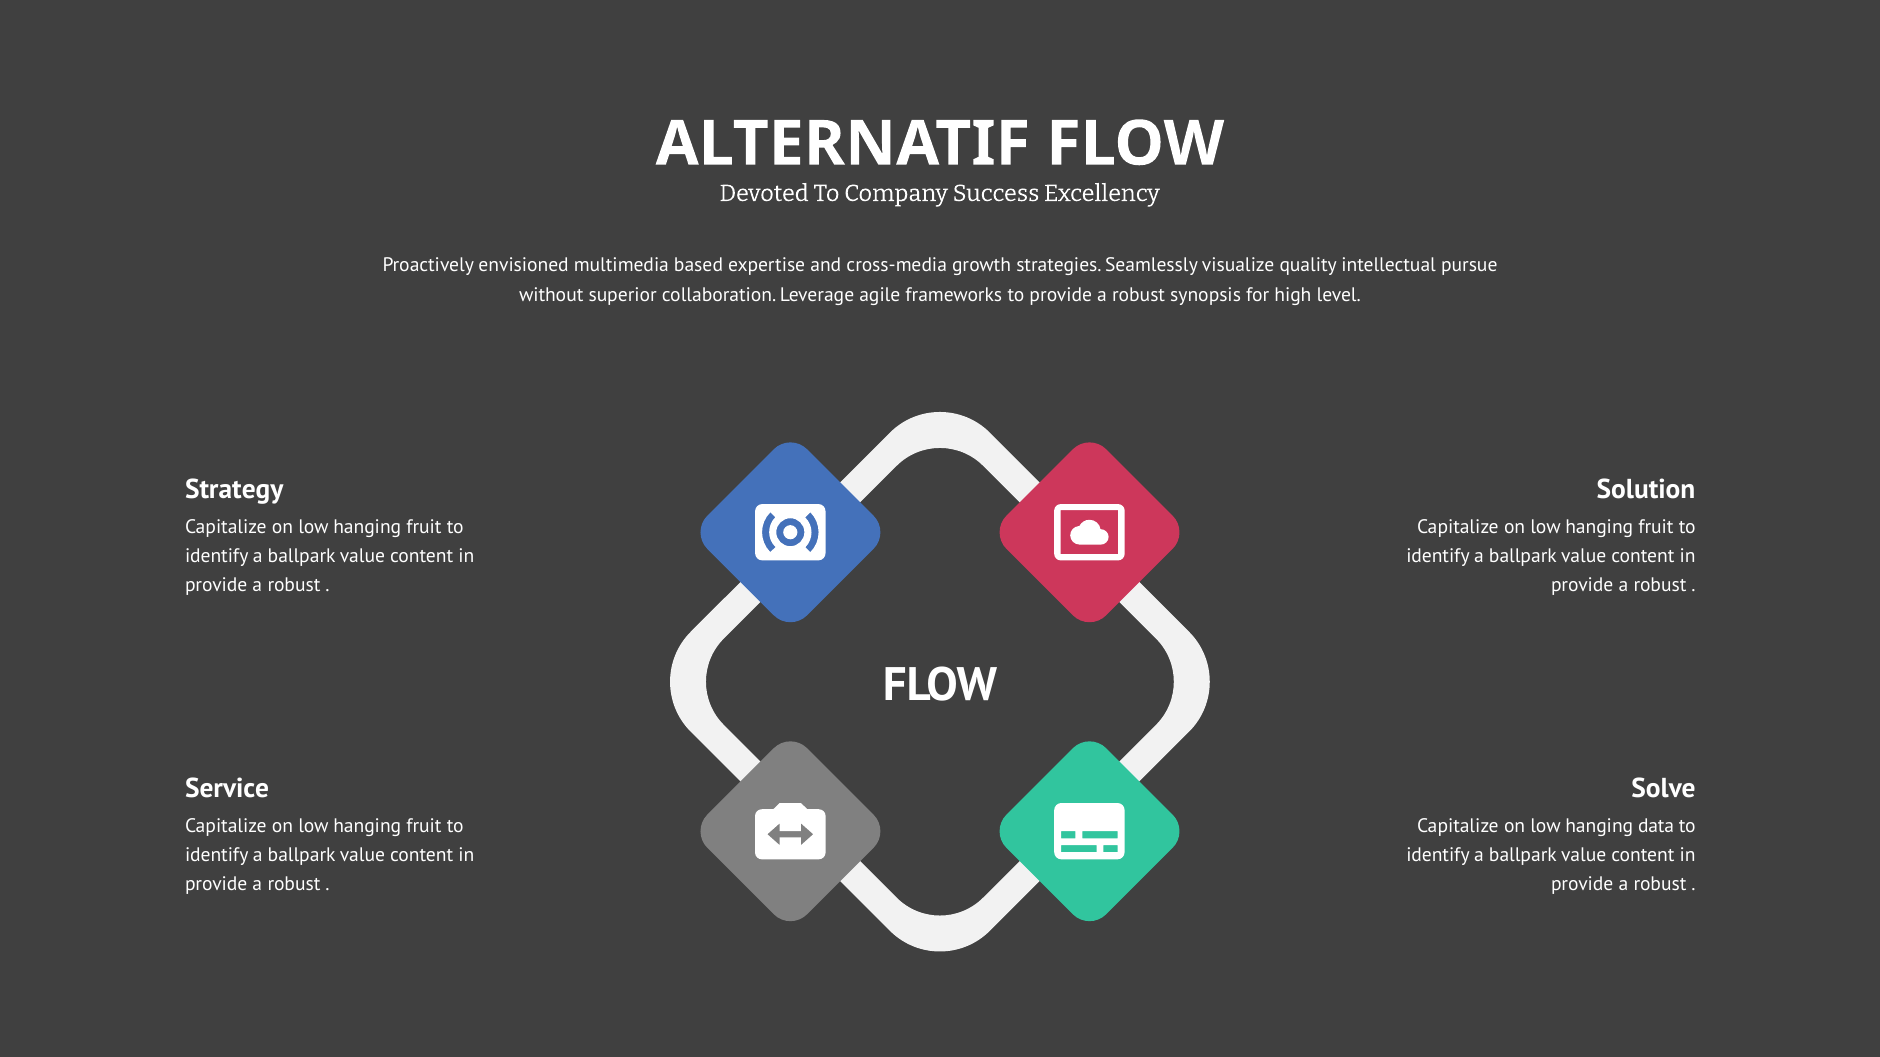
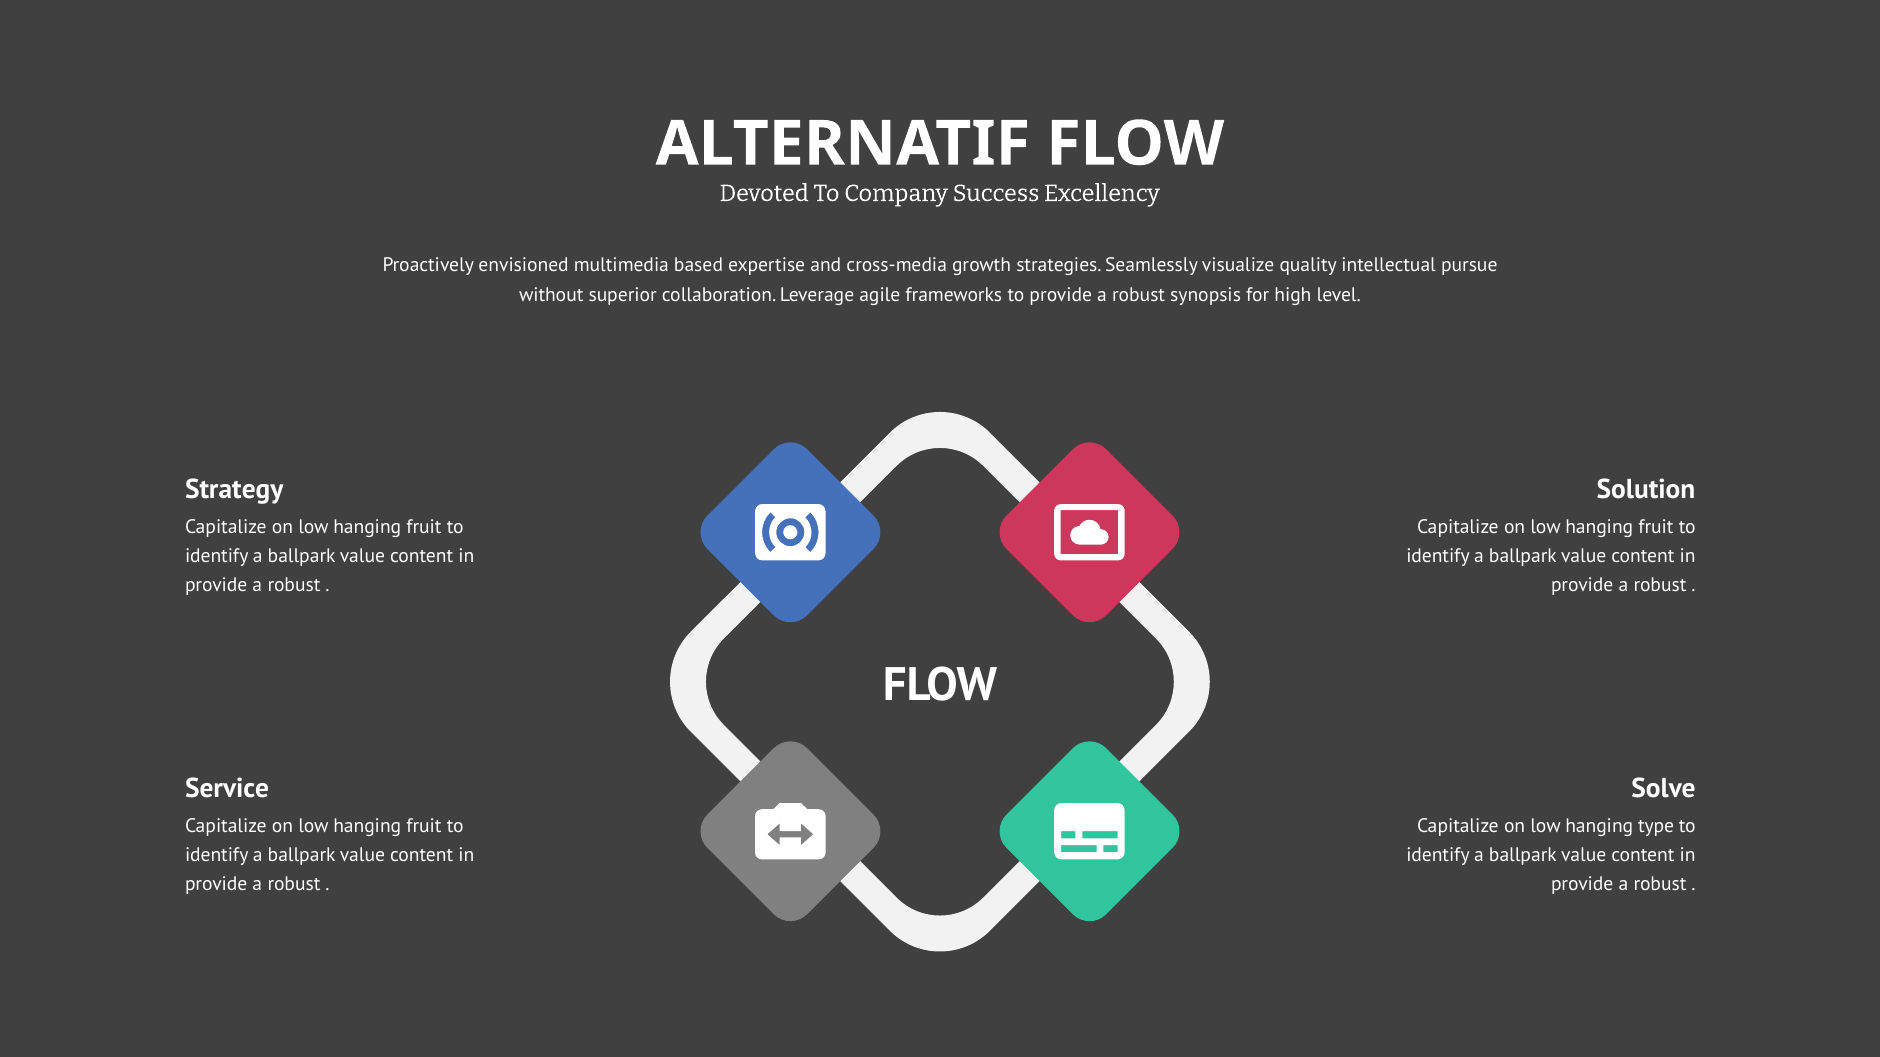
data: data -> type (1656, 826)
